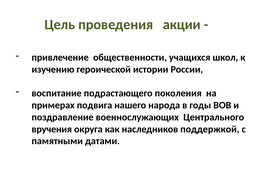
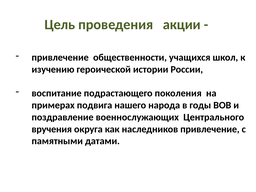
наследников поддержкой: поддержкой -> привлечение (210, 129)
